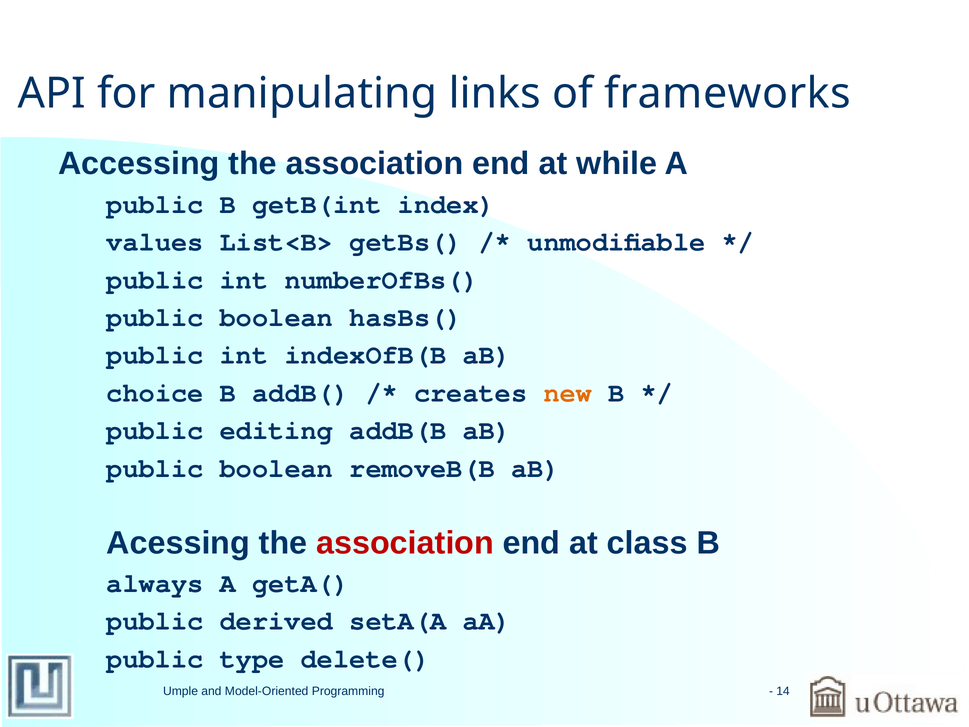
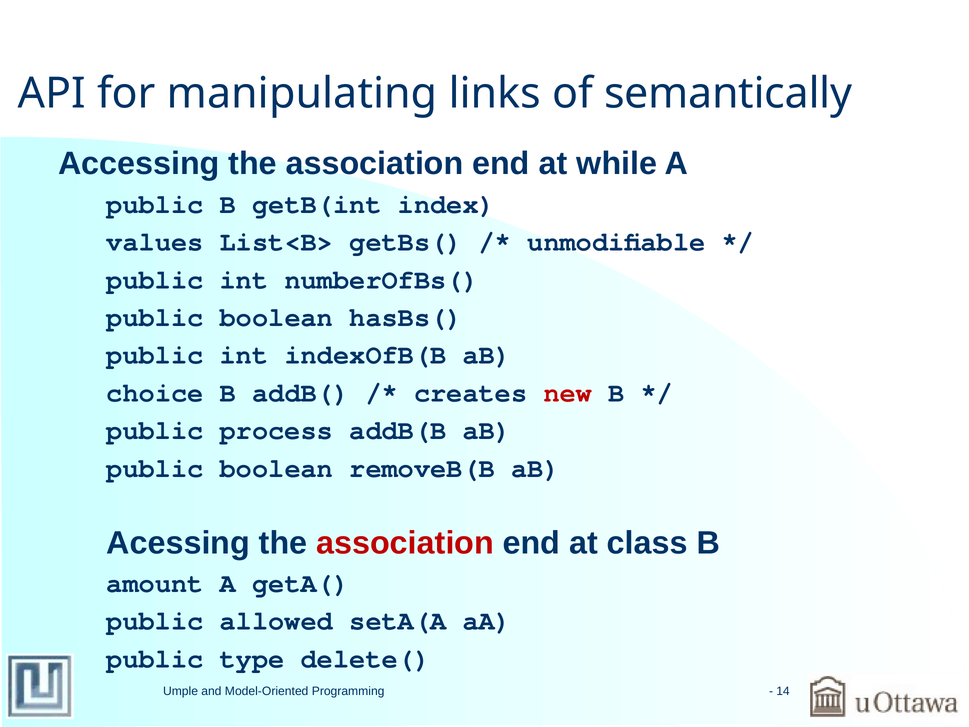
frameworks: frameworks -> semantically (728, 94)
new colour: orange -> red (568, 393)
editing: editing -> process (276, 430)
always: always -> amount (155, 583)
derived: derived -> allowed (276, 621)
